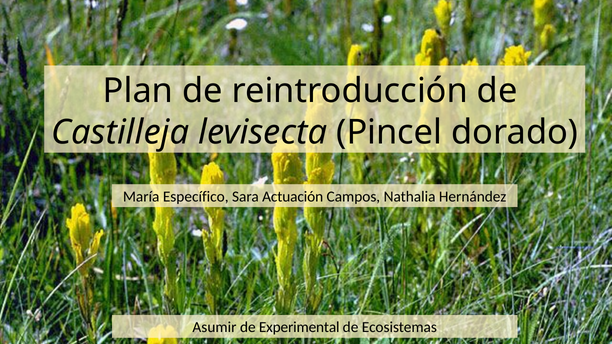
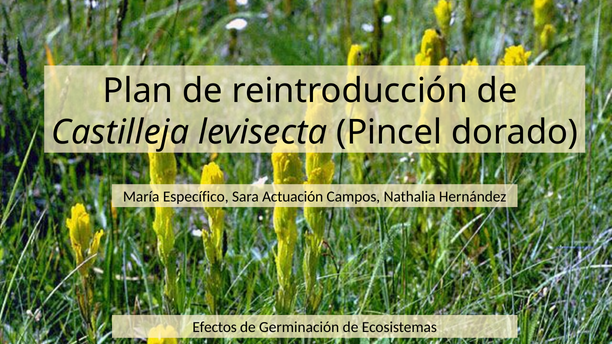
Asumir: Asumir -> Efectos (215, 328)
Experimental: Experimental -> Germinación (299, 328)
